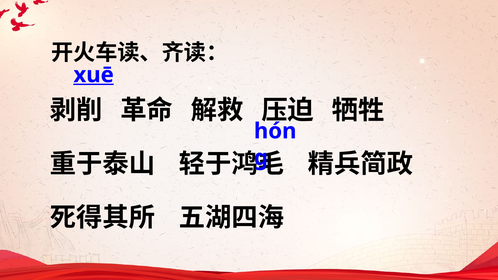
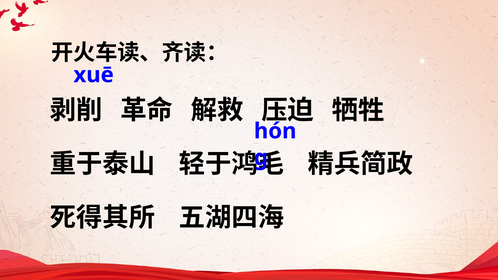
xuē underline: present -> none (94, 75)
